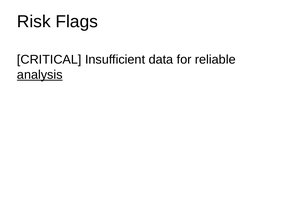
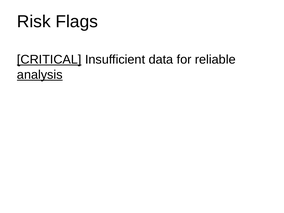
CRITICAL underline: none -> present (49, 60)
